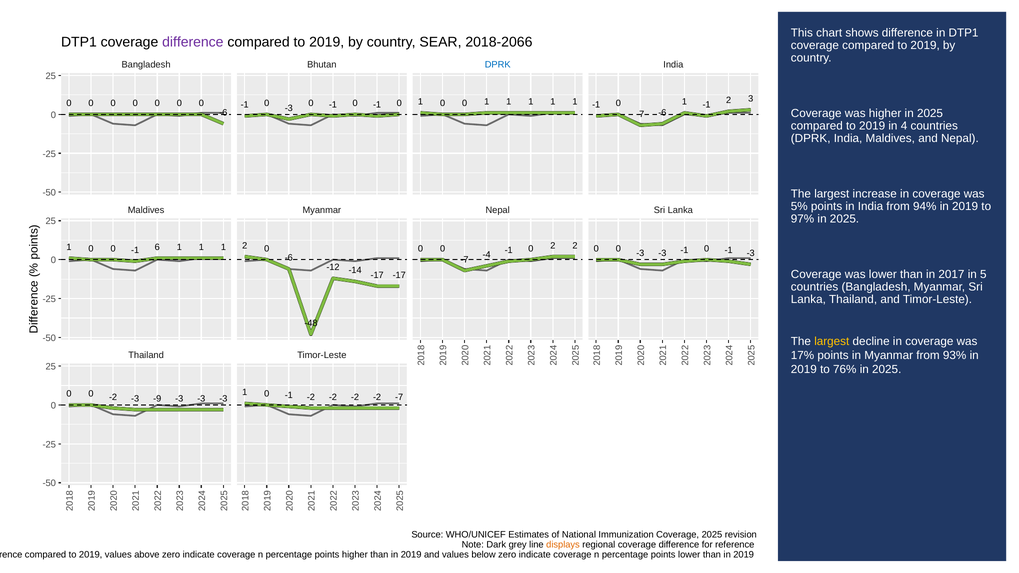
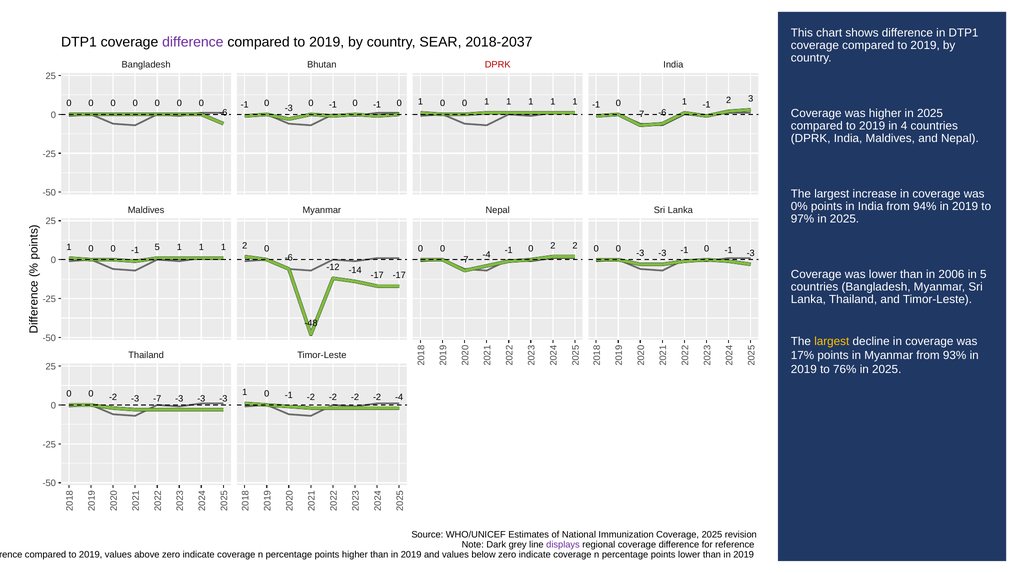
2018-2066: 2018-2066 -> 2018-2037 (499, 42)
DPRK colour: blue -> red (498, 65)
5%: 5% -> 0% (799, 207)
-1 6: 6 -> 5 (157, 247)
2017: 2017 -> 2006 (951, 274)
-2 -7: -7 -> -4 (399, 397)
-3 -9: -9 -> -7 (157, 399)
displays colour: orange -> purple (563, 545)
